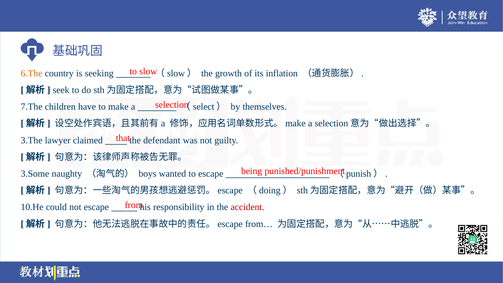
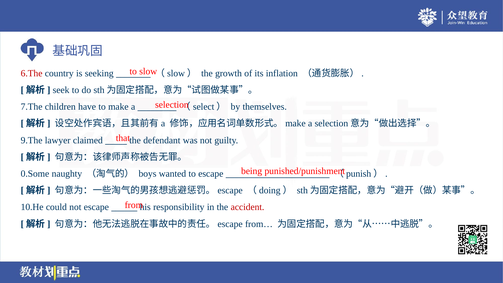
6.The colour: orange -> red (32, 73)
3.The: 3.The -> 9.The (32, 140)
3.Some: 3.Some -> 0.Some (35, 174)
